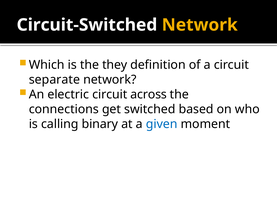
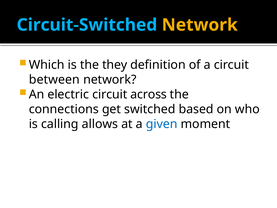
Circuit-Switched colour: white -> light blue (87, 25)
separate: separate -> between (54, 80)
binary: binary -> allows (100, 124)
